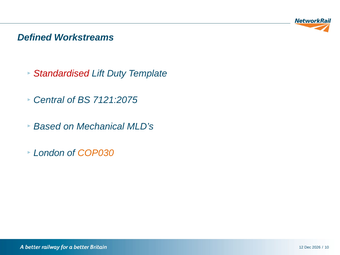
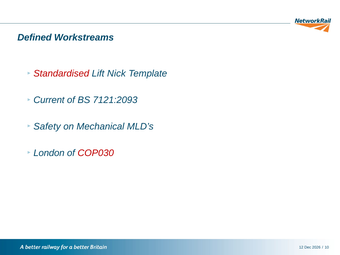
Duty: Duty -> Nick (116, 74)
Central: Central -> Current (49, 100)
7121:2075: 7121:2075 -> 7121:2093 (115, 100)
Based: Based -> Safety (47, 127)
COP030 colour: orange -> red (96, 153)
